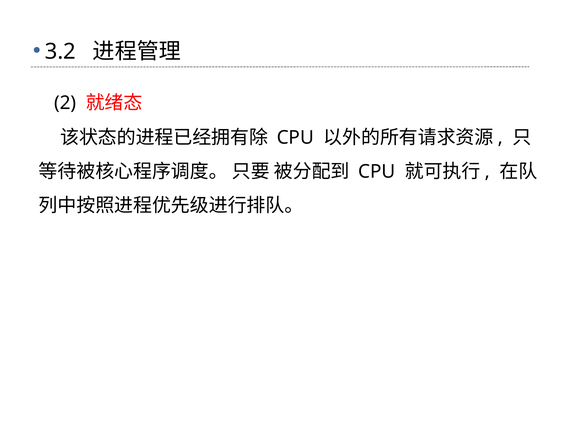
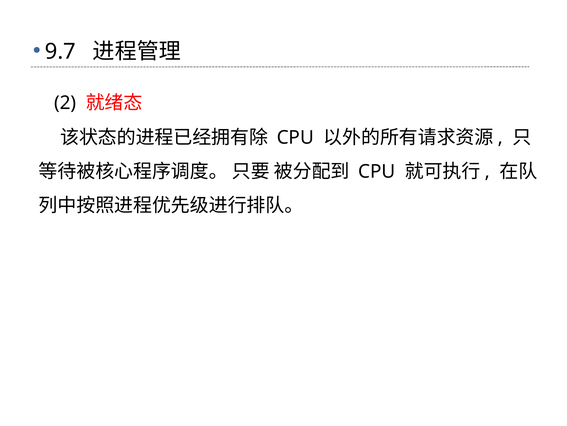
3.2: 3.2 -> 9.7 (60, 51)
